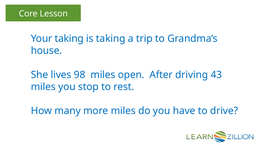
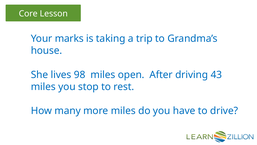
Your taking: taking -> marks (69, 38)
